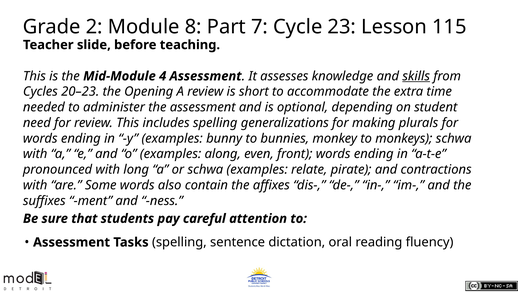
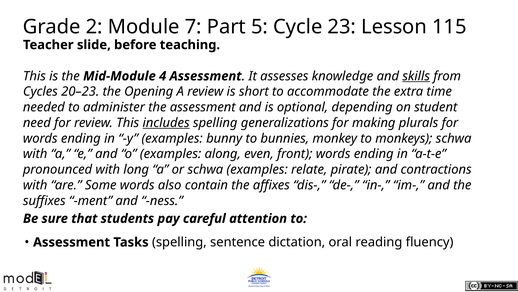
8: 8 -> 7 (193, 27)
7: 7 -> 5 (260, 27)
includes underline: none -> present (166, 123)
